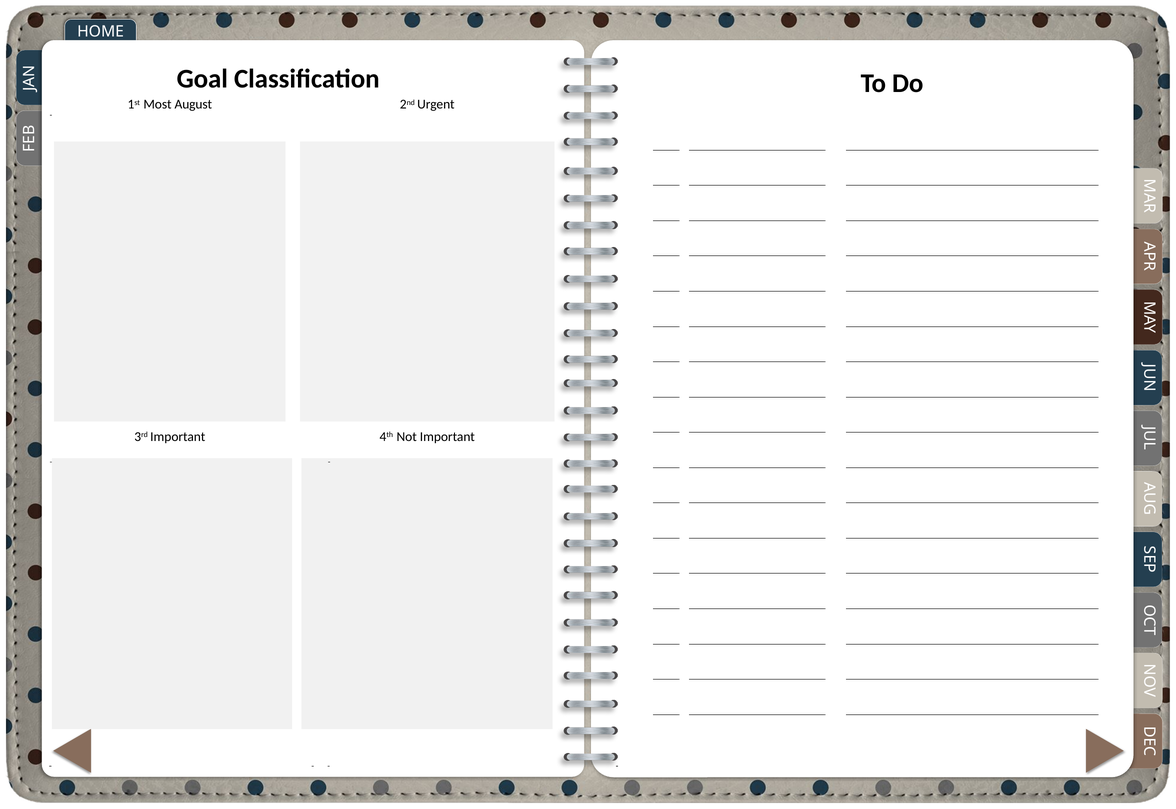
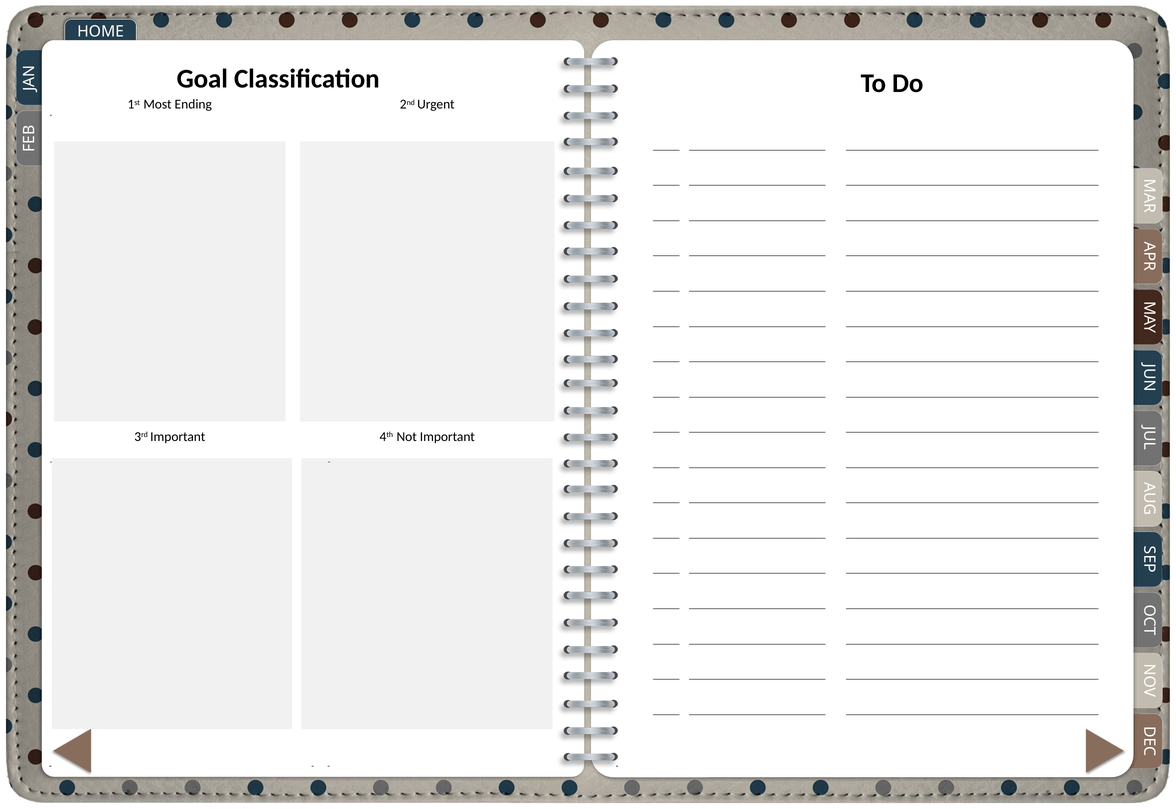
August: August -> Ending (193, 104)
